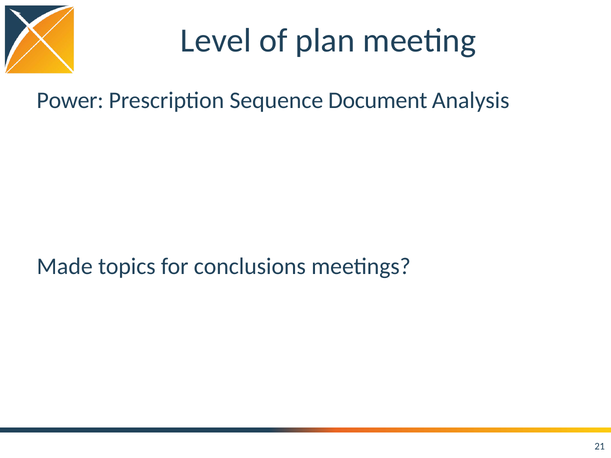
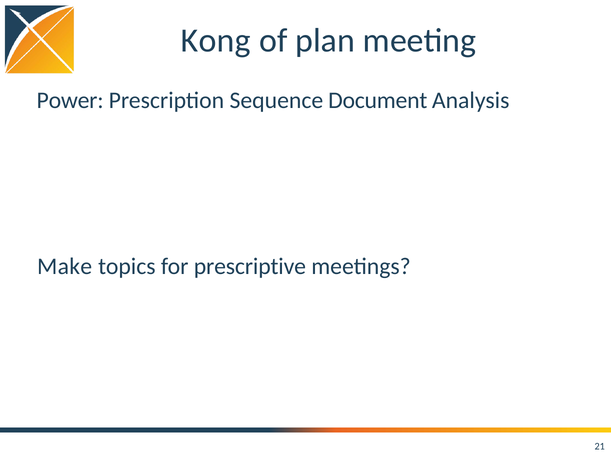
Level: Level -> Kong (216, 41)
Made: Made -> Make (65, 267)
conclusions: conclusions -> prescriptive (250, 267)
